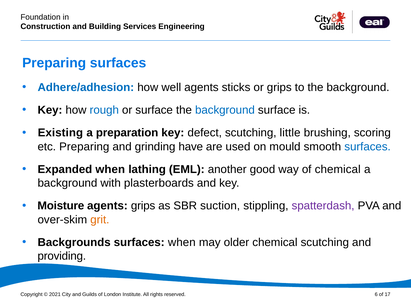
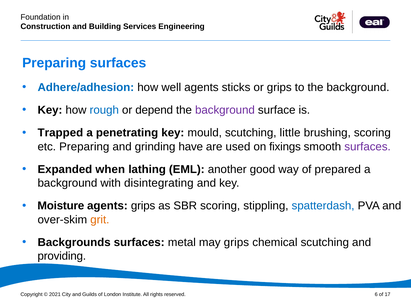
or surface: surface -> depend (154, 110)
background colour: blue -> purple (225, 110)
Existing: Existing -> Trapped (60, 133)
preparation: preparation -> penetrating (127, 133)
defect: defect -> mould (205, 133)
mould: mould -> fixings (285, 147)
surfaces colour: blue -> purple (368, 147)
of chemical: chemical -> prepared (338, 170)
plasterboards: plasterboards -> disintegrating (159, 183)
SBR suction: suction -> scoring (220, 206)
spatterdash colour: purple -> blue (323, 206)
surfaces when: when -> metal (182, 243)
may older: older -> grips (236, 243)
